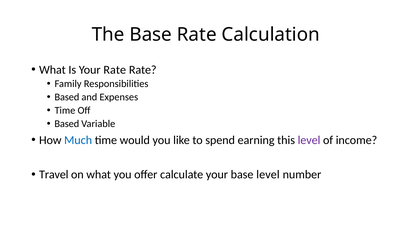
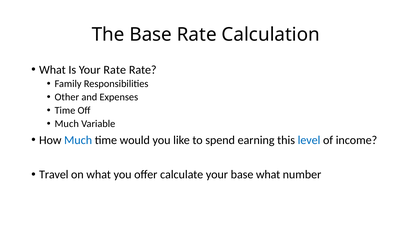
Based: Based -> Other (67, 97)
Based: Based -> Much (67, 124)
level colour: purple -> blue (309, 140)
base level: level -> what (268, 174)
